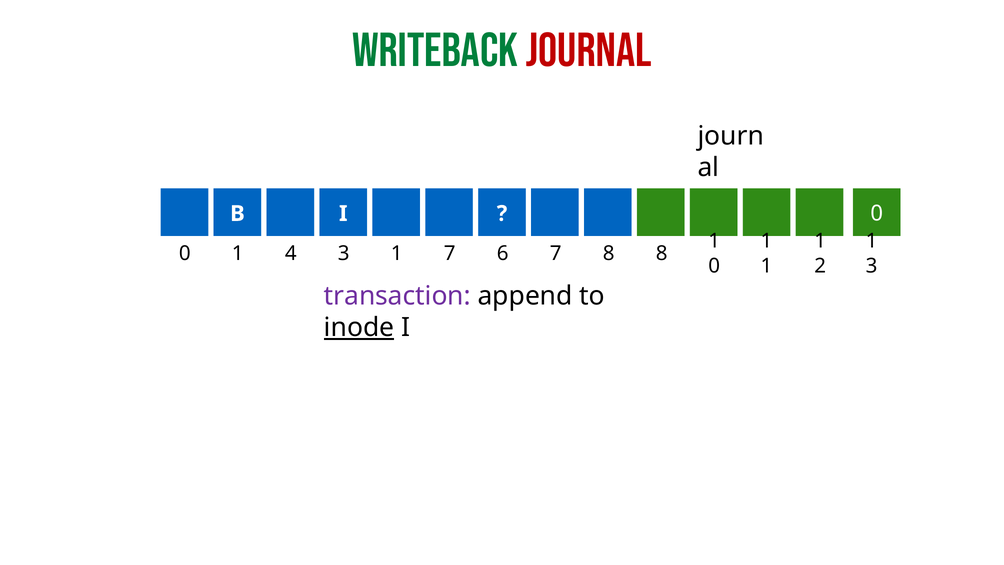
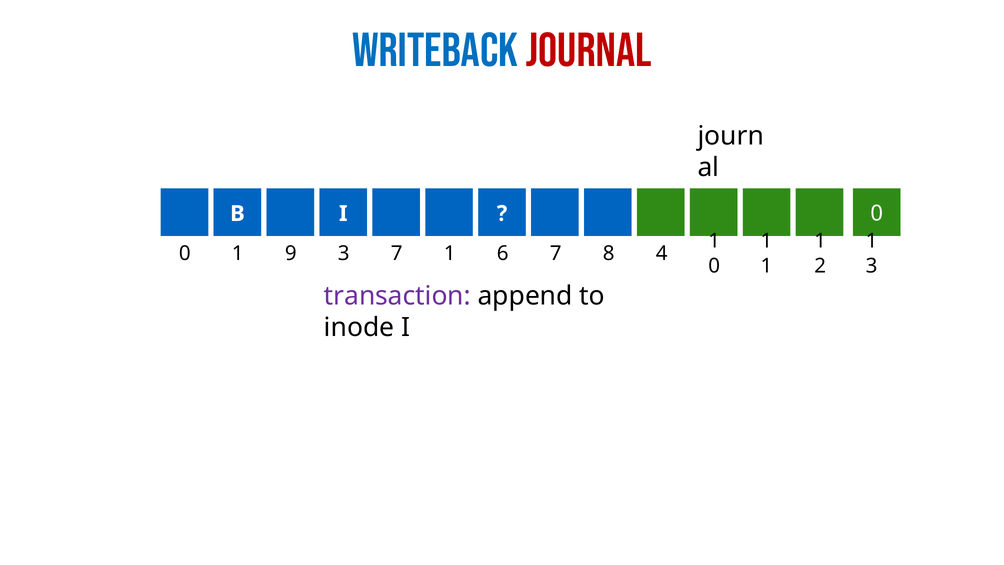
Writeback colour: green -> blue (435, 50)
4: 4 -> 9 (291, 253)
3 1: 1 -> 7 (397, 253)
7: 7 -> 1 (450, 253)
8 8: 8 -> 4 (662, 253)
inode underline: present -> none (359, 327)
